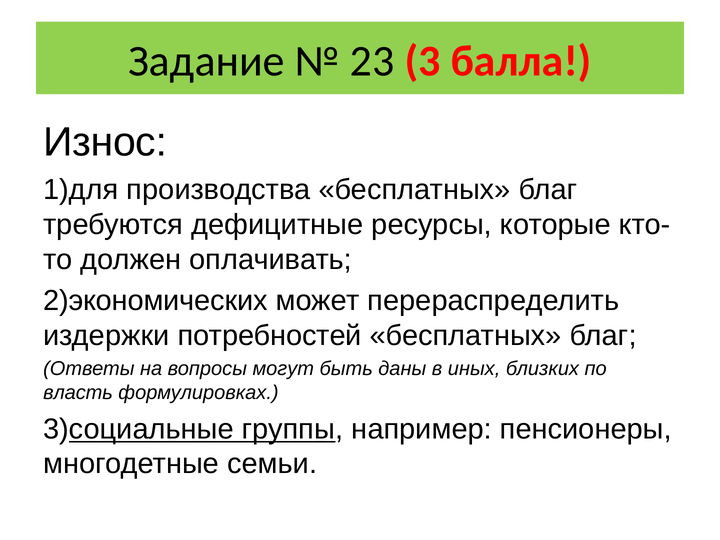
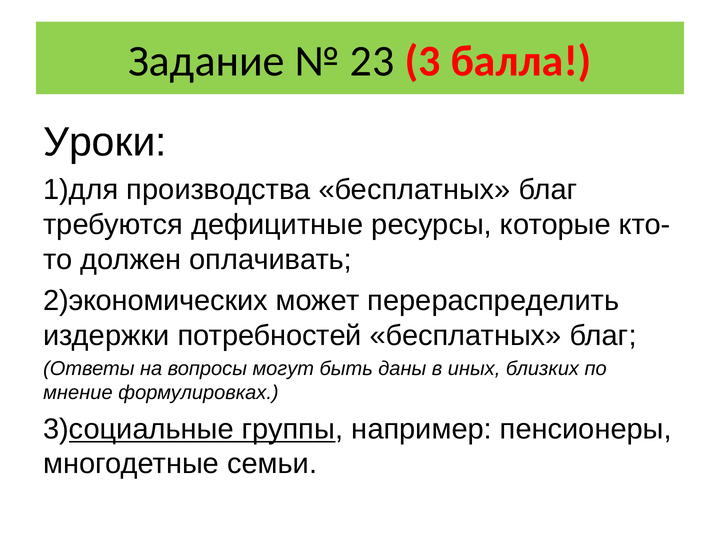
Износ: Износ -> Уроки (105, 142)
власть: власть -> мнение (78, 393)
